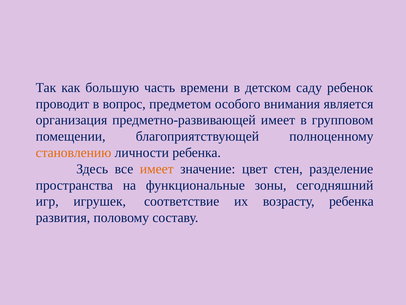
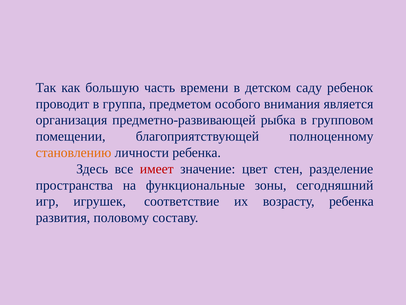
вопрос: вопрос -> группа (124, 104)
предметно-развивающей имеет: имеет -> рыбка (278, 120)
имеет colour: orange -> red (157, 169)
